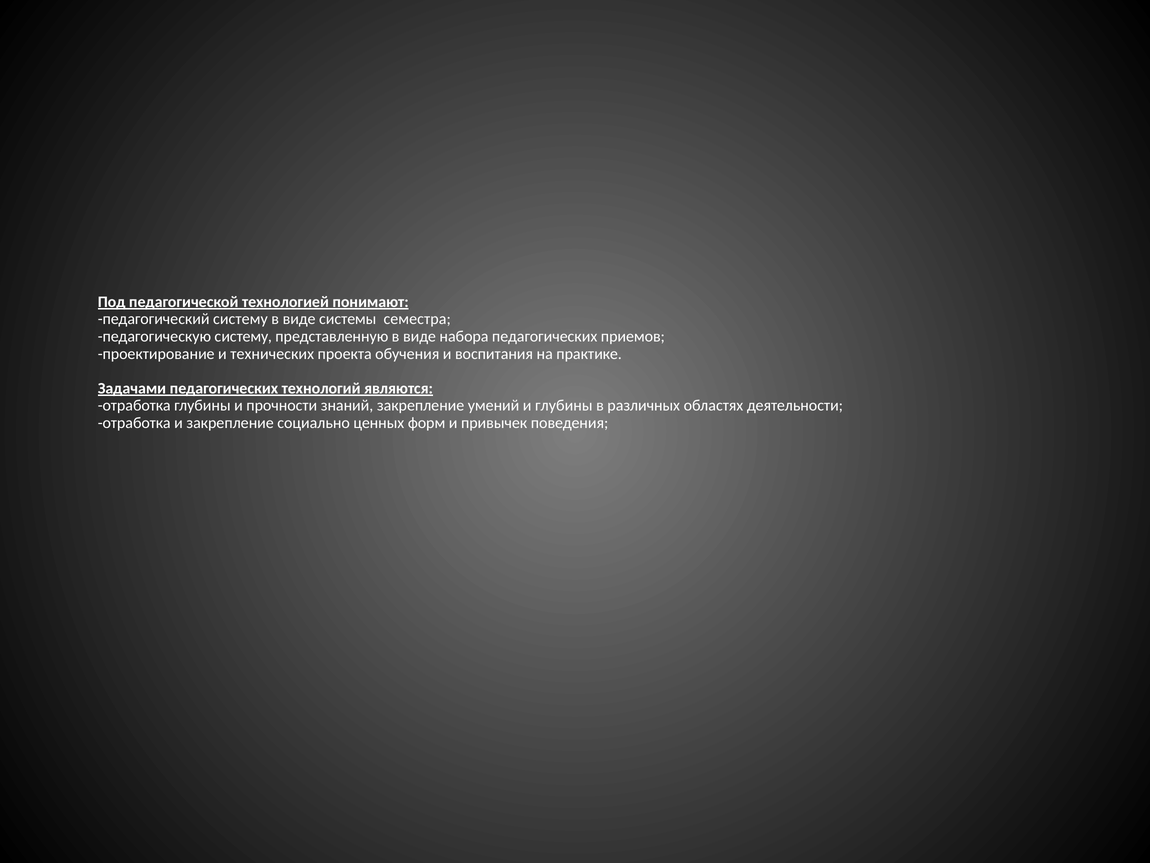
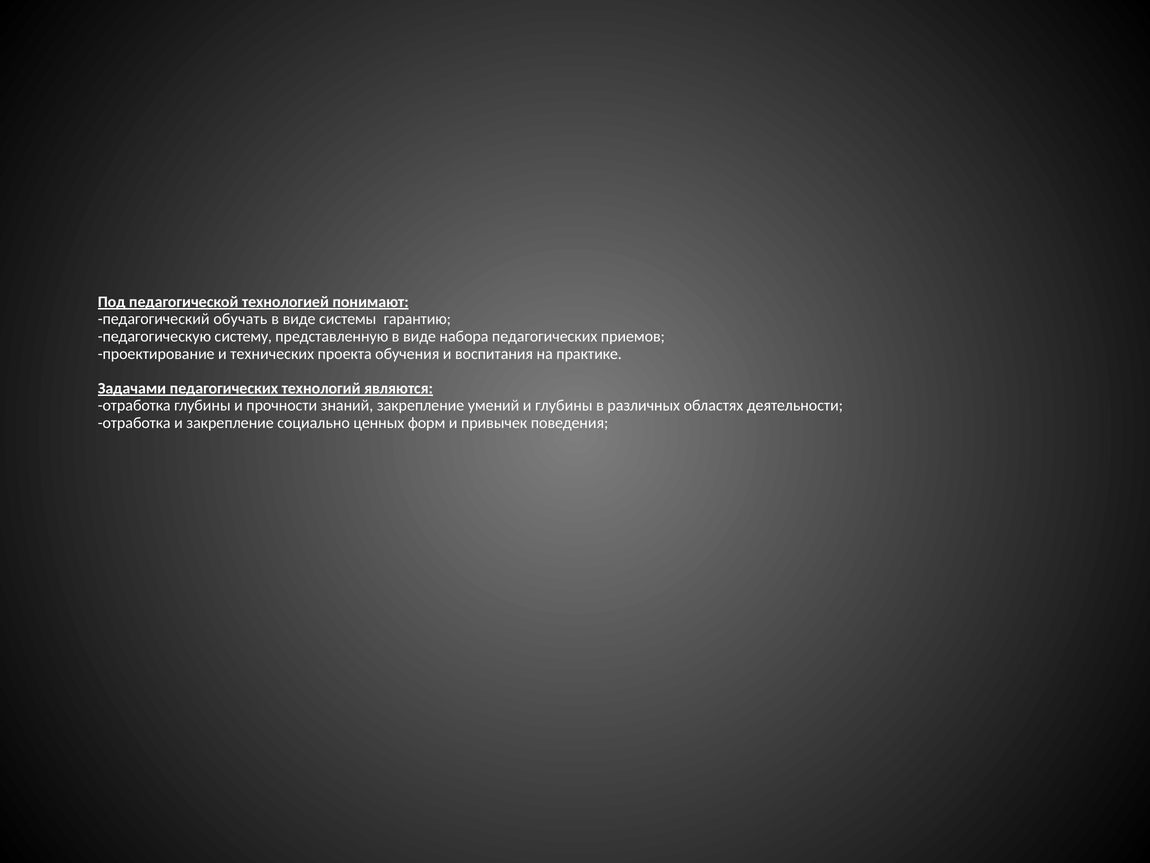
педагогический систему: систему -> обучать (240, 319)
семестра: семестра -> гарантию (417, 319)
